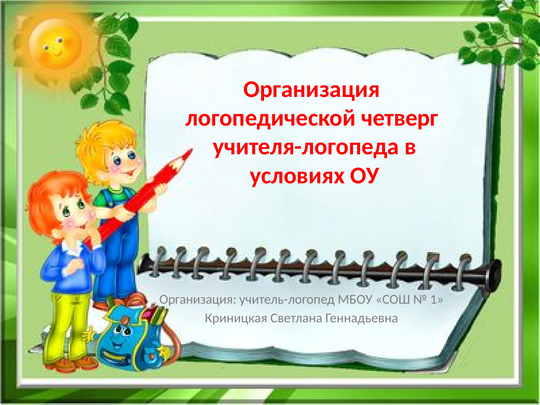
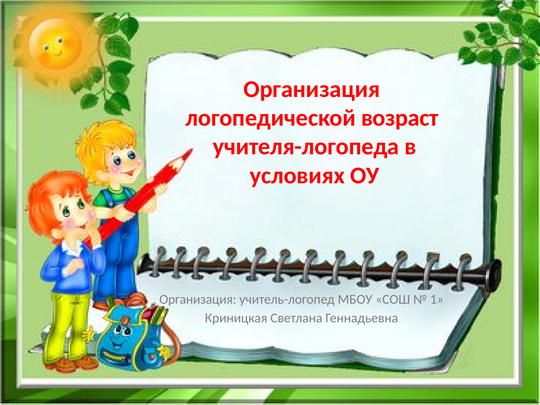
четверг: четверг -> возраст (400, 118)
